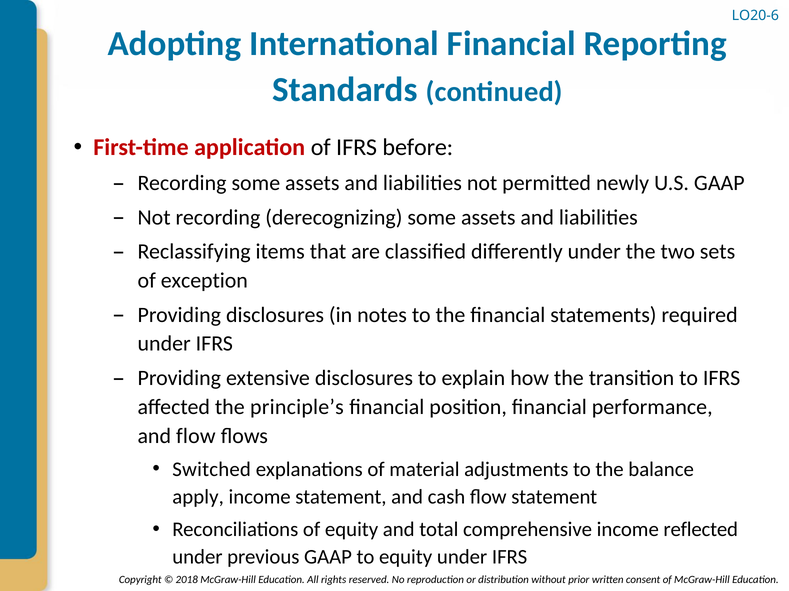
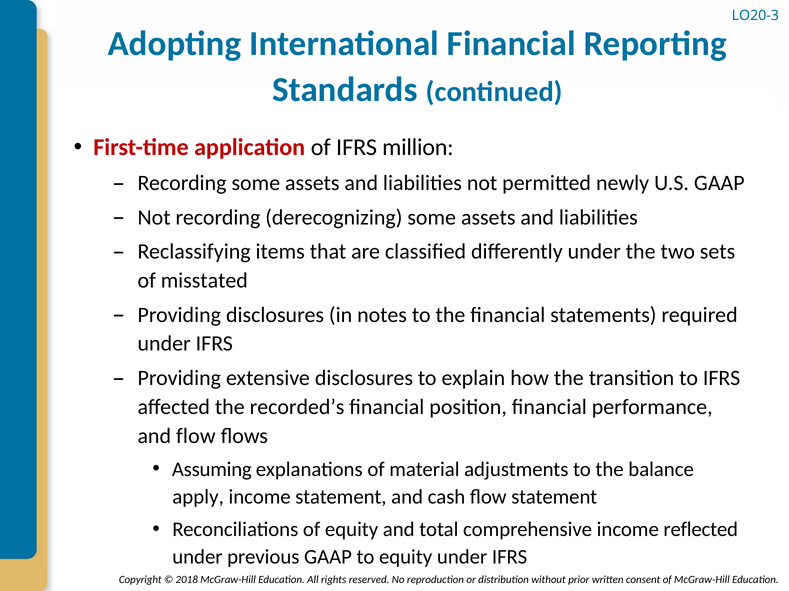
LO20-6: LO20-6 -> LO20-3 (755, 16)
before: before -> million (418, 148)
exception: exception -> misstated (204, 281)
principle’s: principle’s -> recorded’s (297, 407)
Switched: Switched -> Assuming (212, 470)
